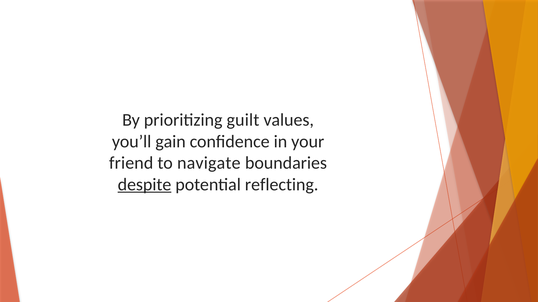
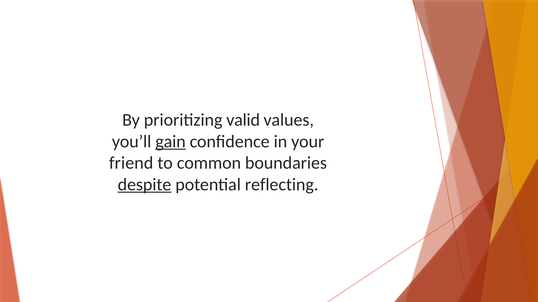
guilt: guilt -> valid (243, 120)
gain underline: none -> present (171, 142)
navigate: navigate -> common (209, 163)
